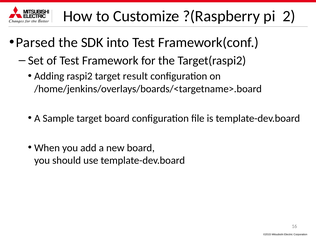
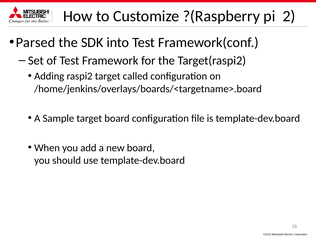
result: result -> called (135, 76)
